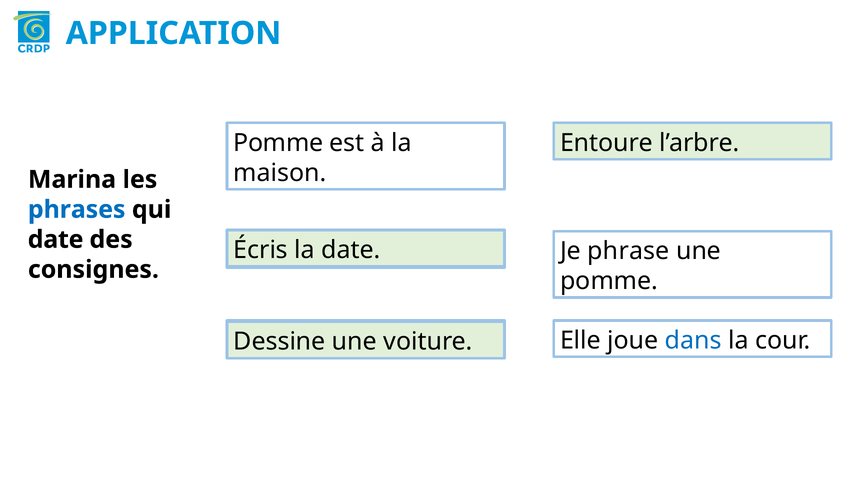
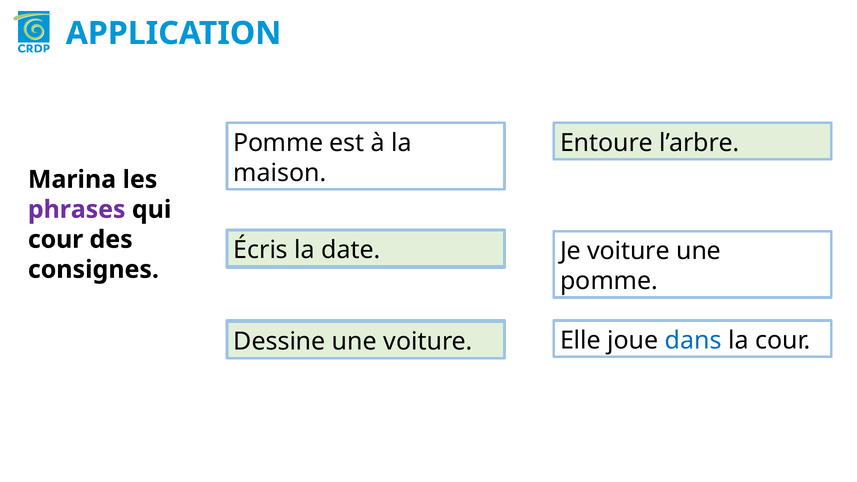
phrases colour: blue -> purple (77, 210)
date: date -> cour (56, 240)
Je phrase: phrase -> voiture (629, 251)
